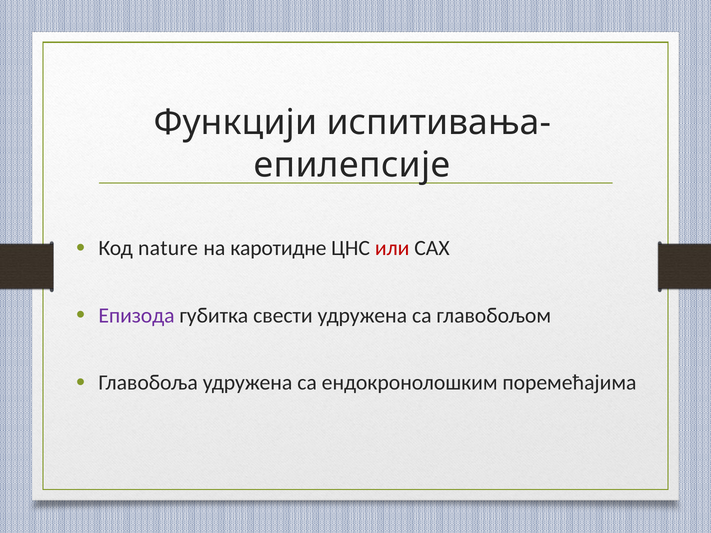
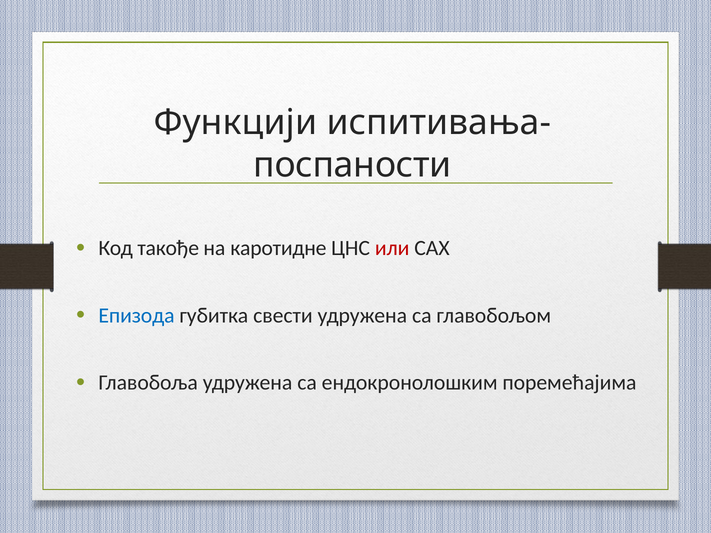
епилепсије: епилепсије -> поспаности (352, 165)
nature: nature -> такође (168, 248)
Епизода colour: purple -> blue (137, 316)
